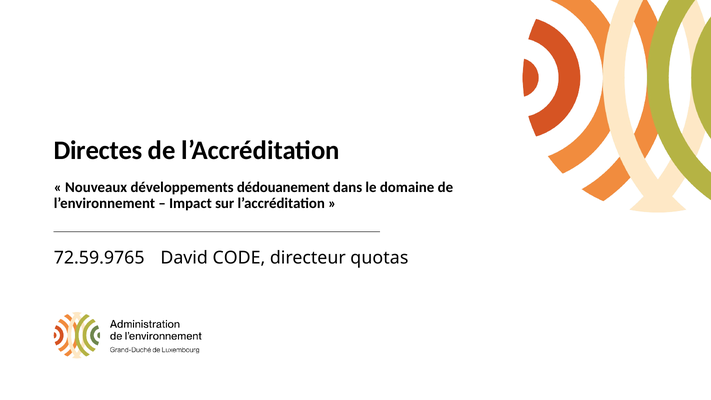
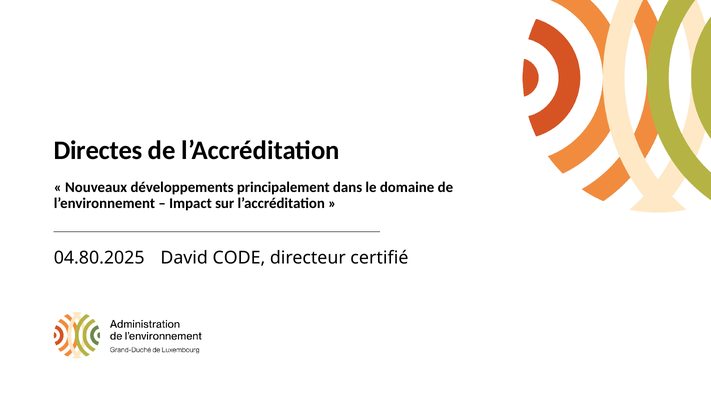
dédouanement: dédouanement -> principalement (283, 187)
72.59.9765: 72.59.9765 -> 04.80.2025 (99, 258)
quotas: quotas -> certifié (379, 258)
